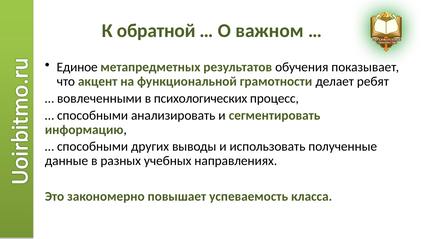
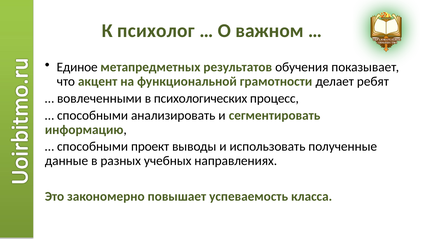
обратной: обратной -> психолог (156, 31)
других: других -> проект (150, 146)
